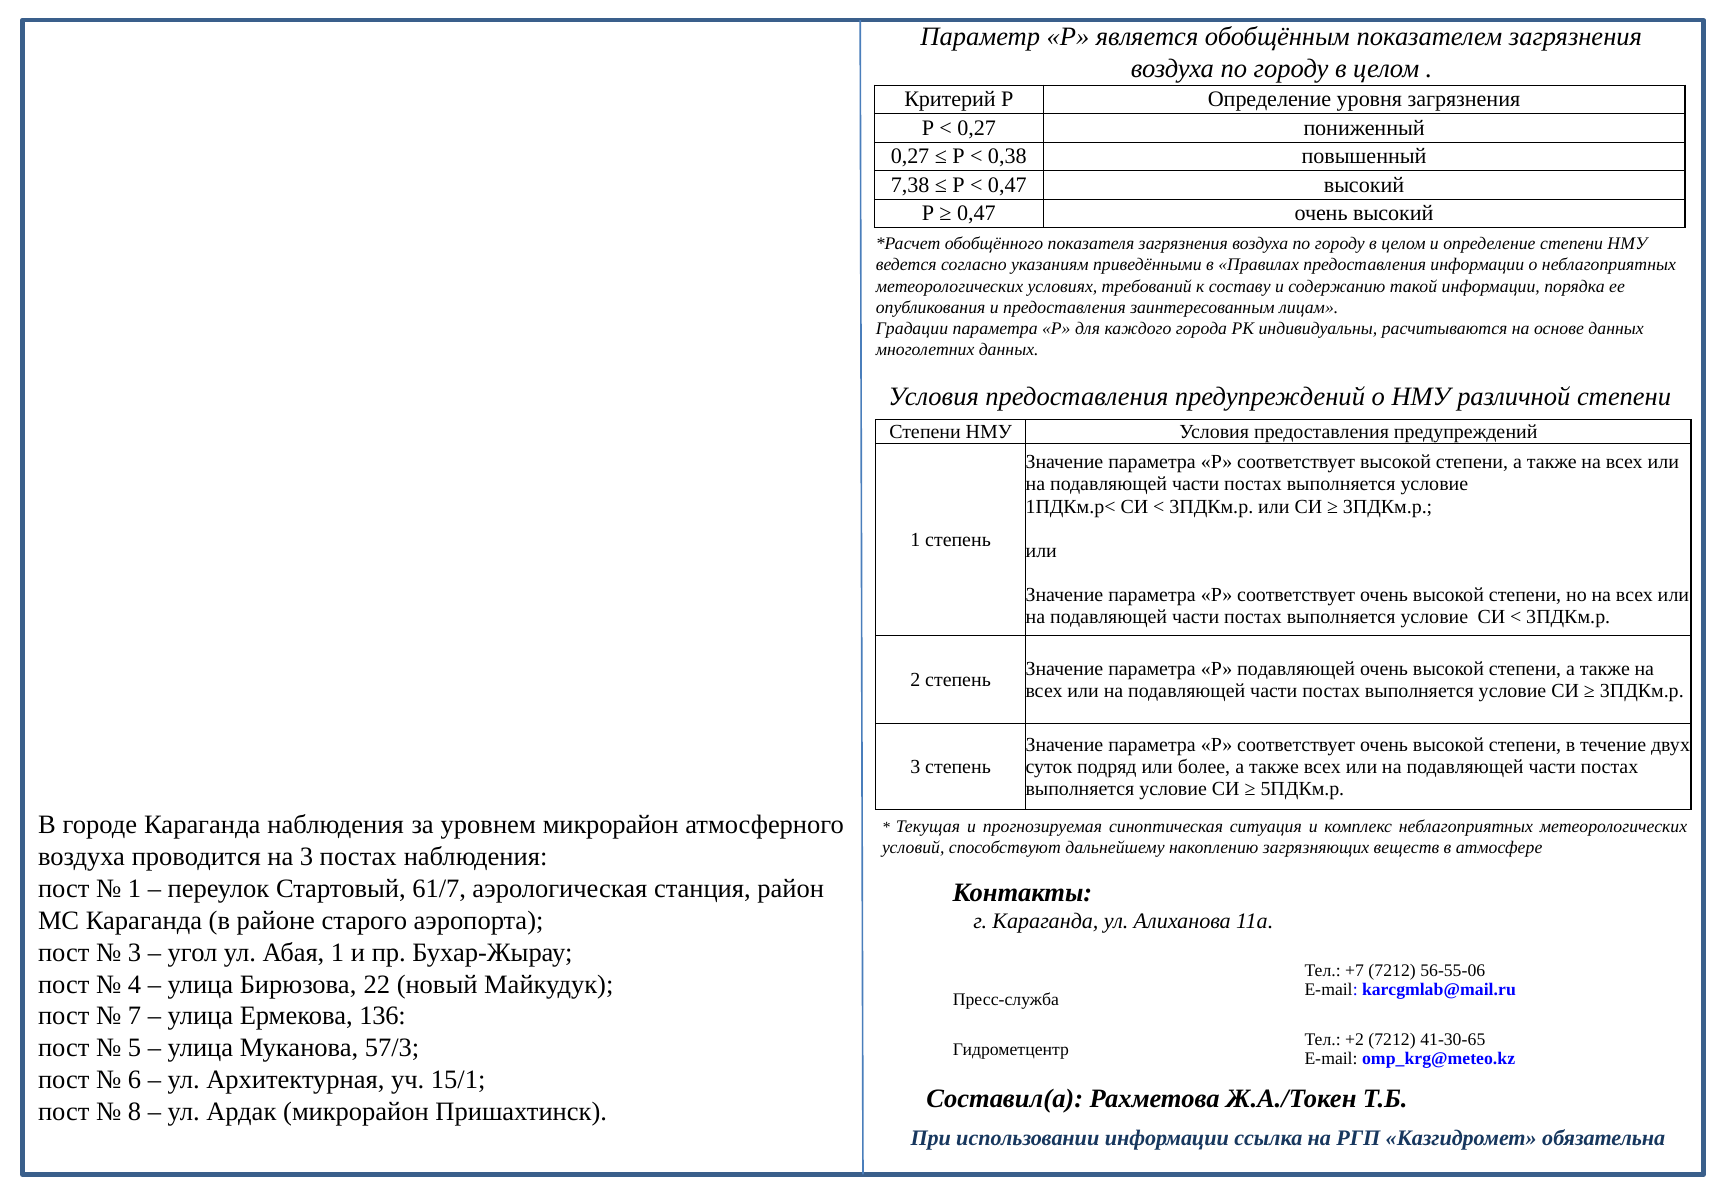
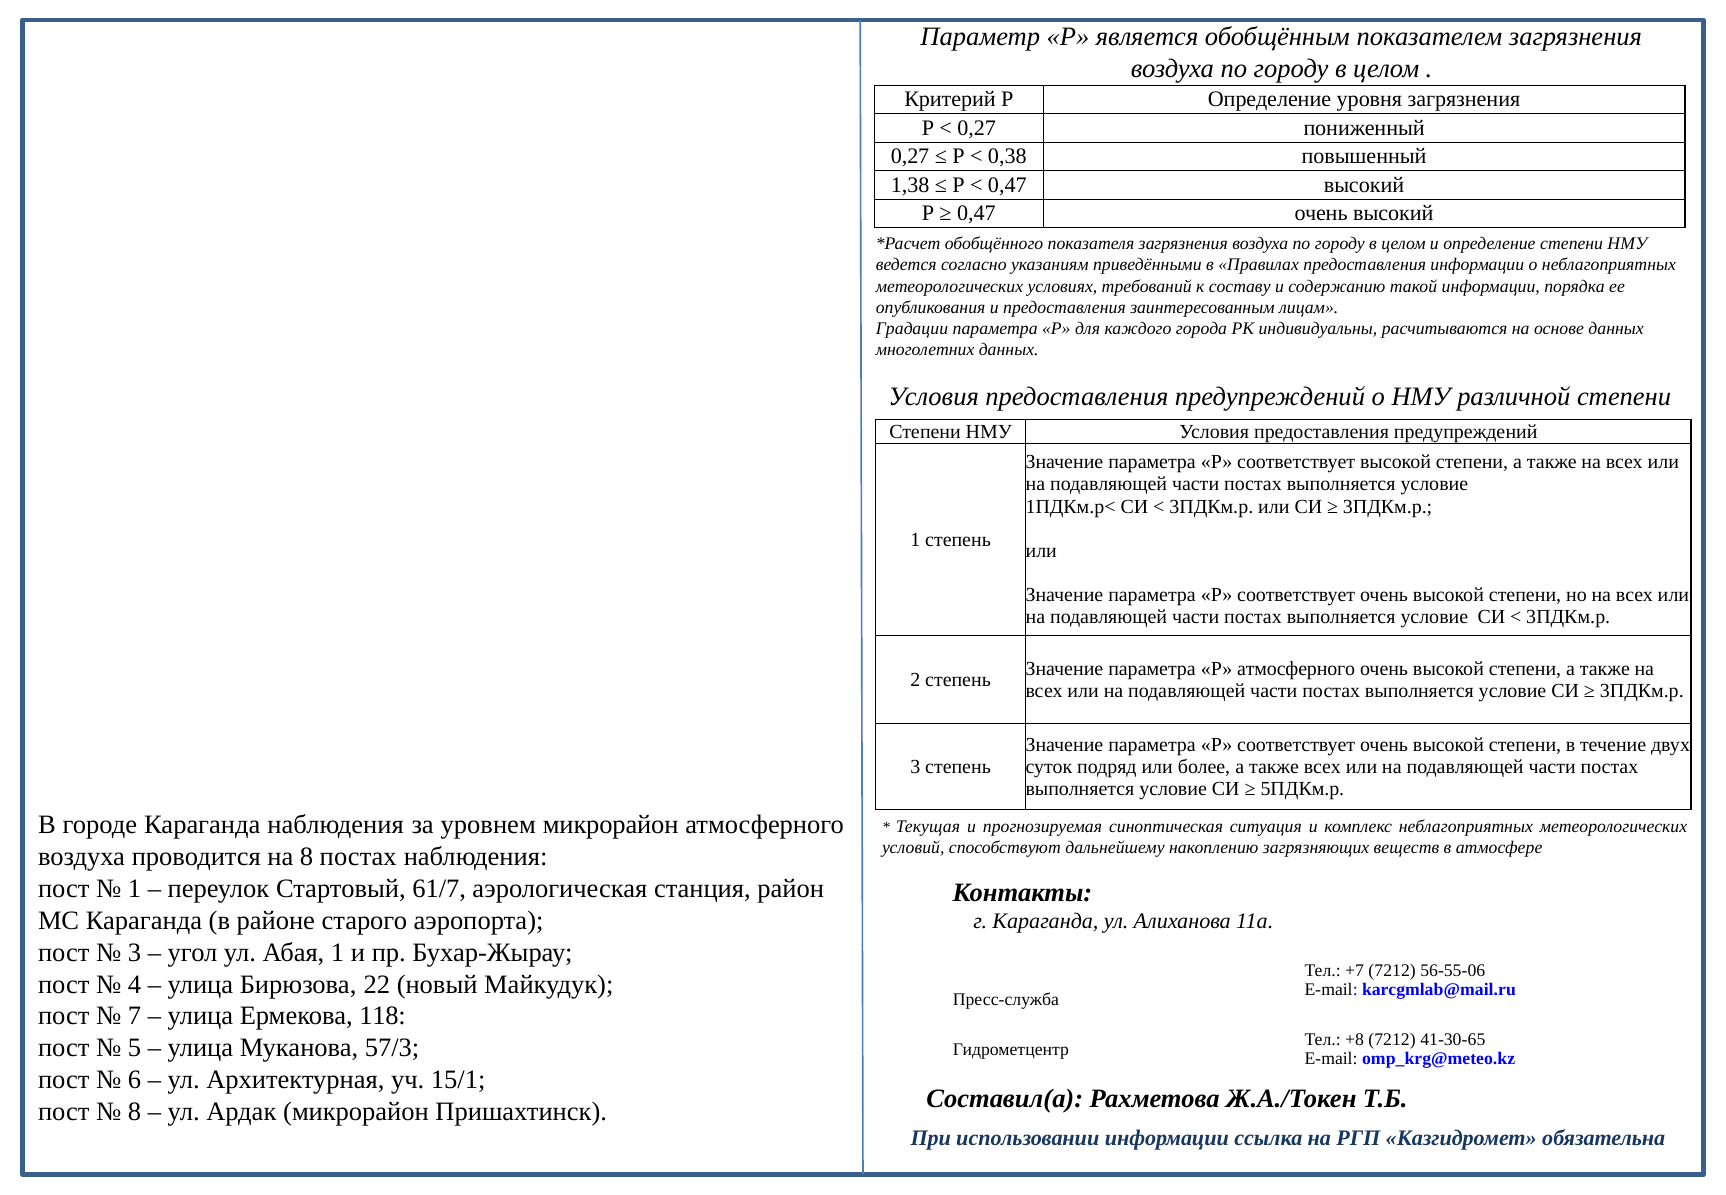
7,38: 7,38 -> 1,38 (910, 185)
Р подавляющей: подавляющей -> атмосферного (1296, 669)
на 3: 3 -> 8 (307, 857)
136: 136 -> 118 (383, 1016)
+2: +2 -> +8 (1355, 1039)
